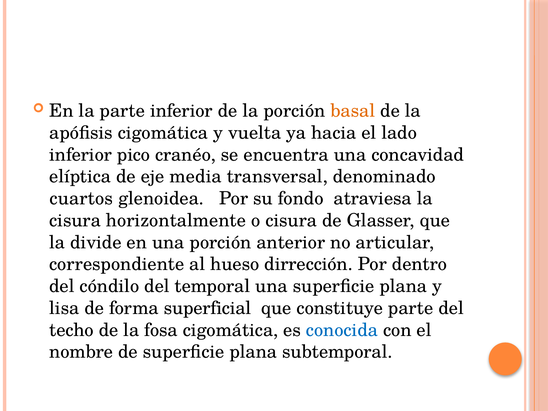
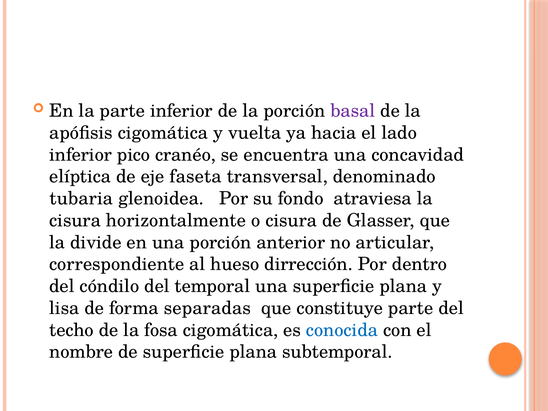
basal colour: orange -> purple (353, 111)
media: media -> faseta (196, 177)
cuartos: cuartos -> tubaria (81, 199)
superficial: superficial -> separadas (207, 308)
